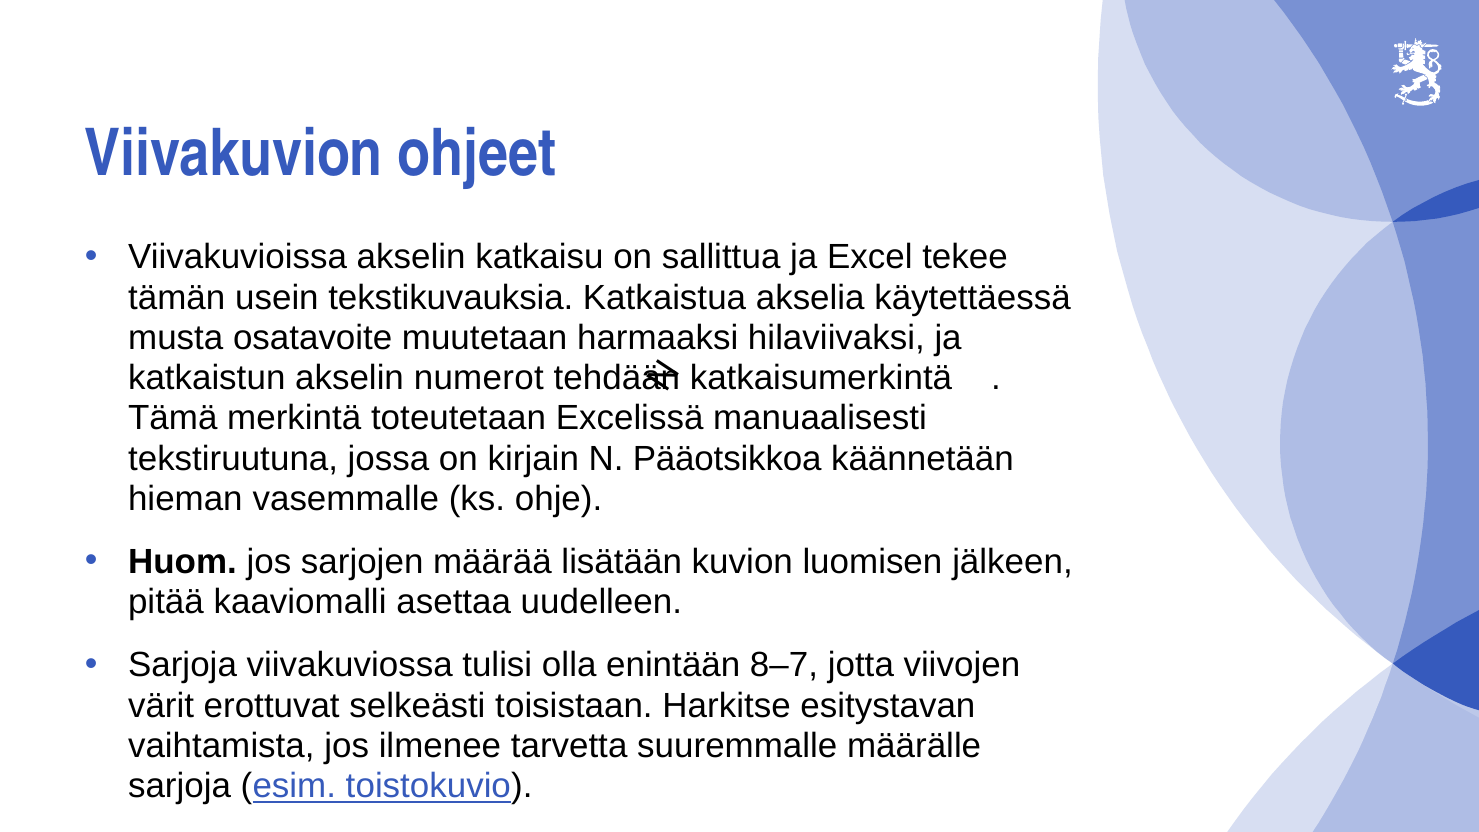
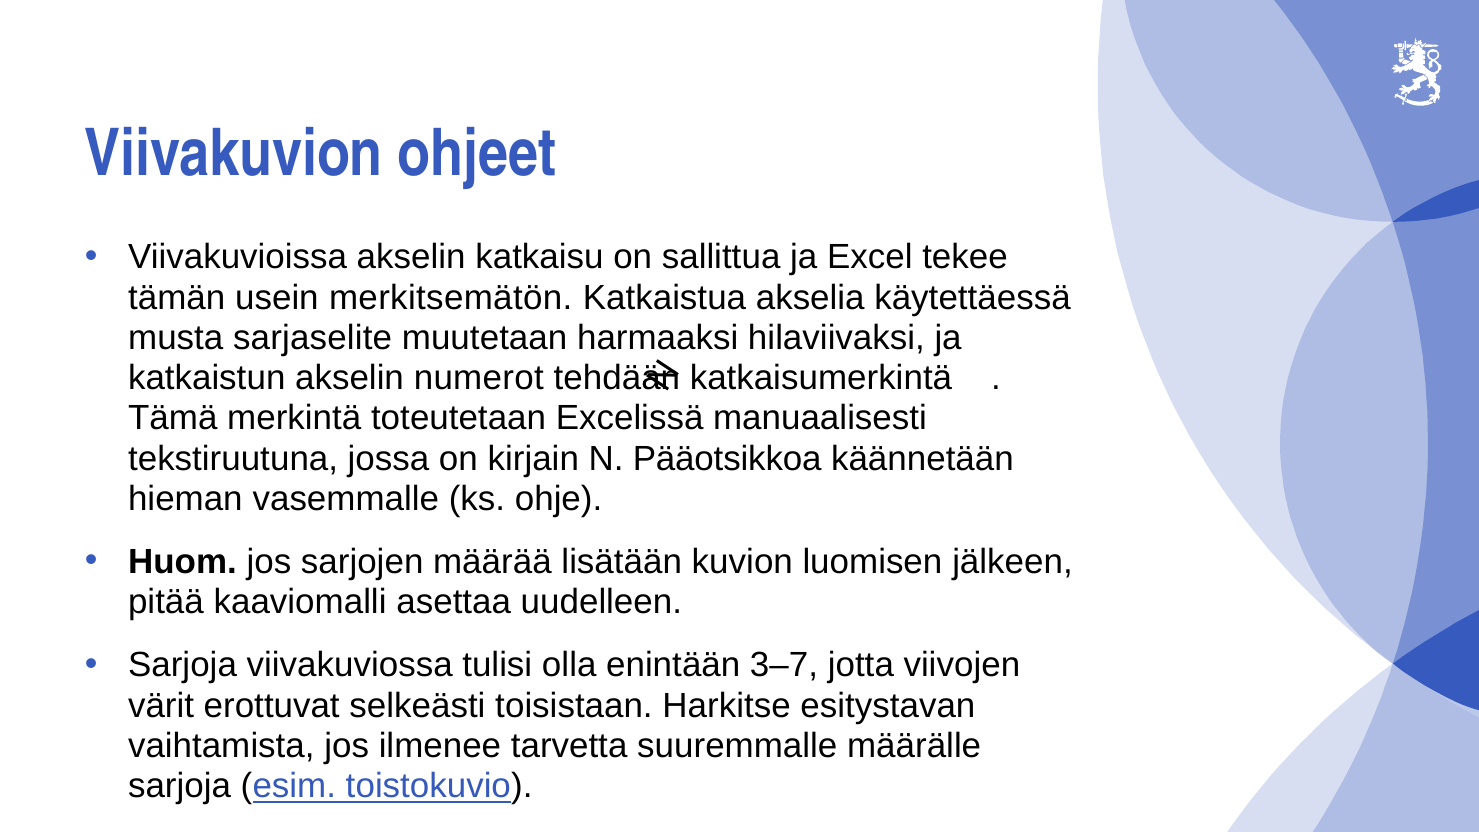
tekstikuvauksia: tekstikuvauksia -> merkitsemätön (451, 298)
osatavoite: osatavoite -> sarjaselite (313, 338)
8–7: 8–7 -> 3–7 (784, 665)
